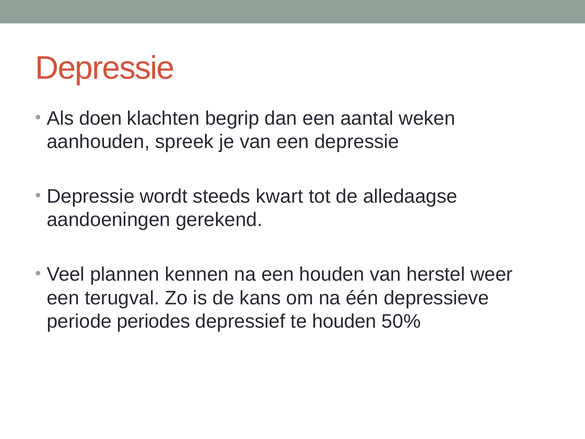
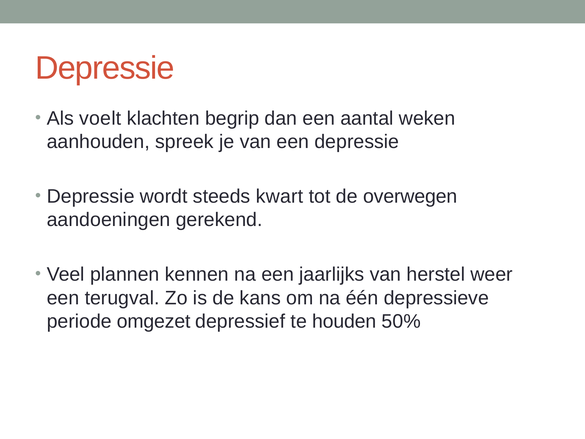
doen: doen -> voelt (100, 118)
alledaagse: alledaagse -> overwegen (410, 196)
een houden: houden -> jaarlijks (332, 274)
periodes: periodes -> omgezet (154, 321)
